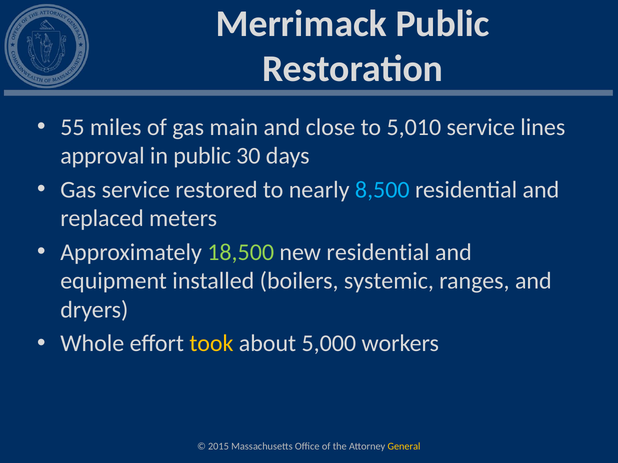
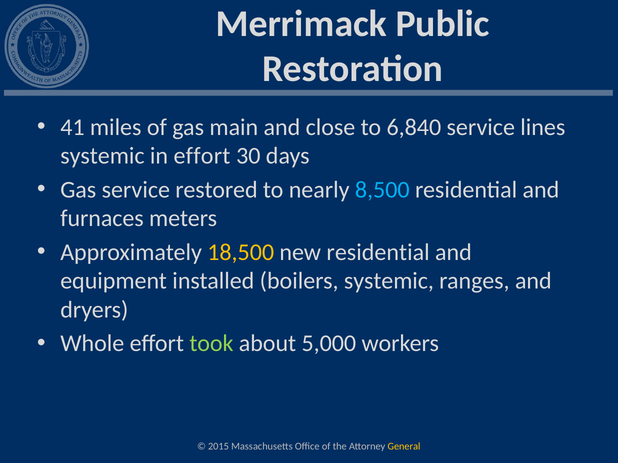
55: 55 -> 41 (72, 127)
5,010: 5,010 -> 6,840 (414, 127)
approval: approval -> systemic (102, 156)
in public: public -> effort (202, 156)
replaced: replaced -> furnaces (102, 219)
18,500 colour: light green -> yellow (241, 252)
took colour: yellow -> light green (211, 344)
